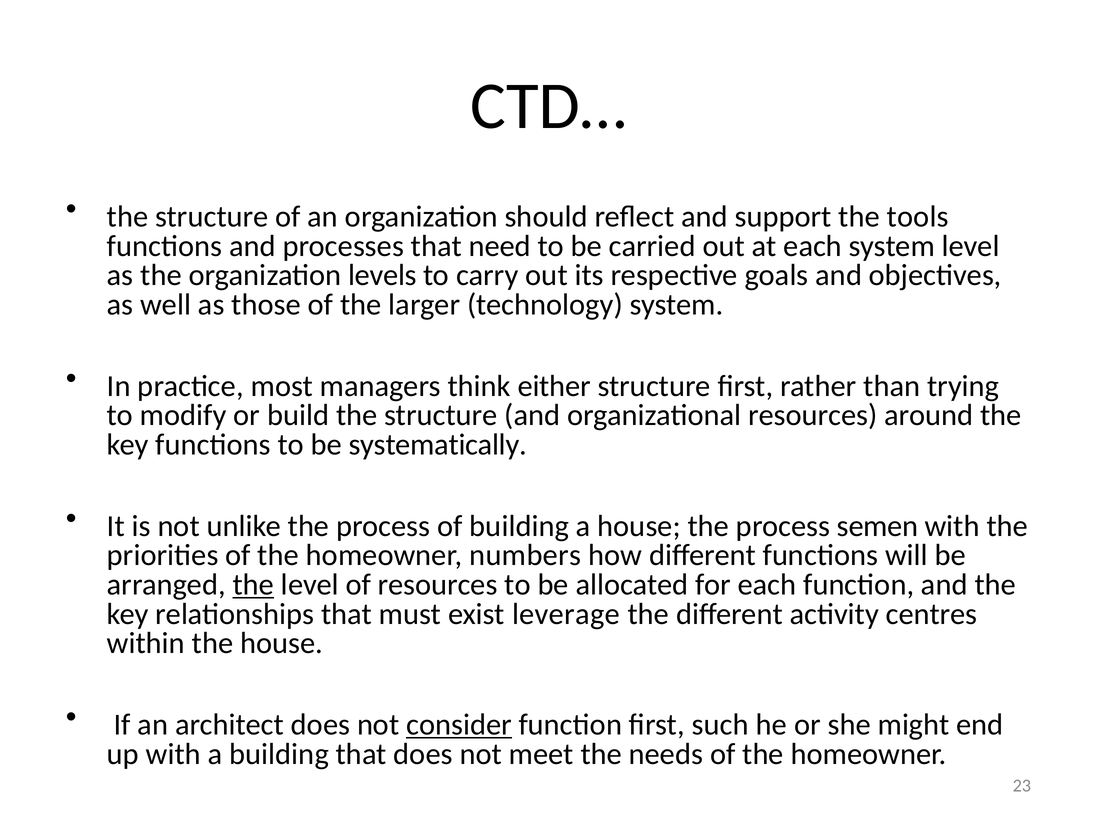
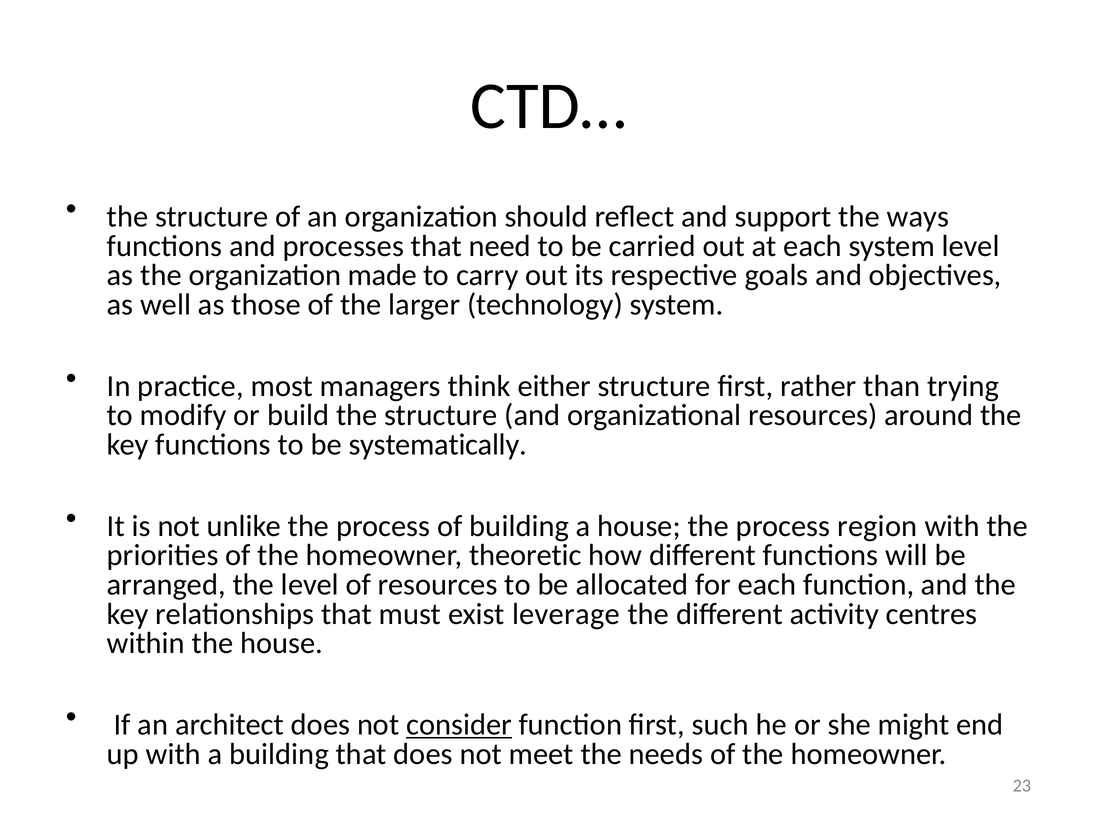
tools: tools -> ways (918, 217)
levels: levels -> made (382, 275)
semen: semen -> region (877, 526)
numbers: numbers -> theoretic (525, 555)
the underline: present -> none (253, 584)
